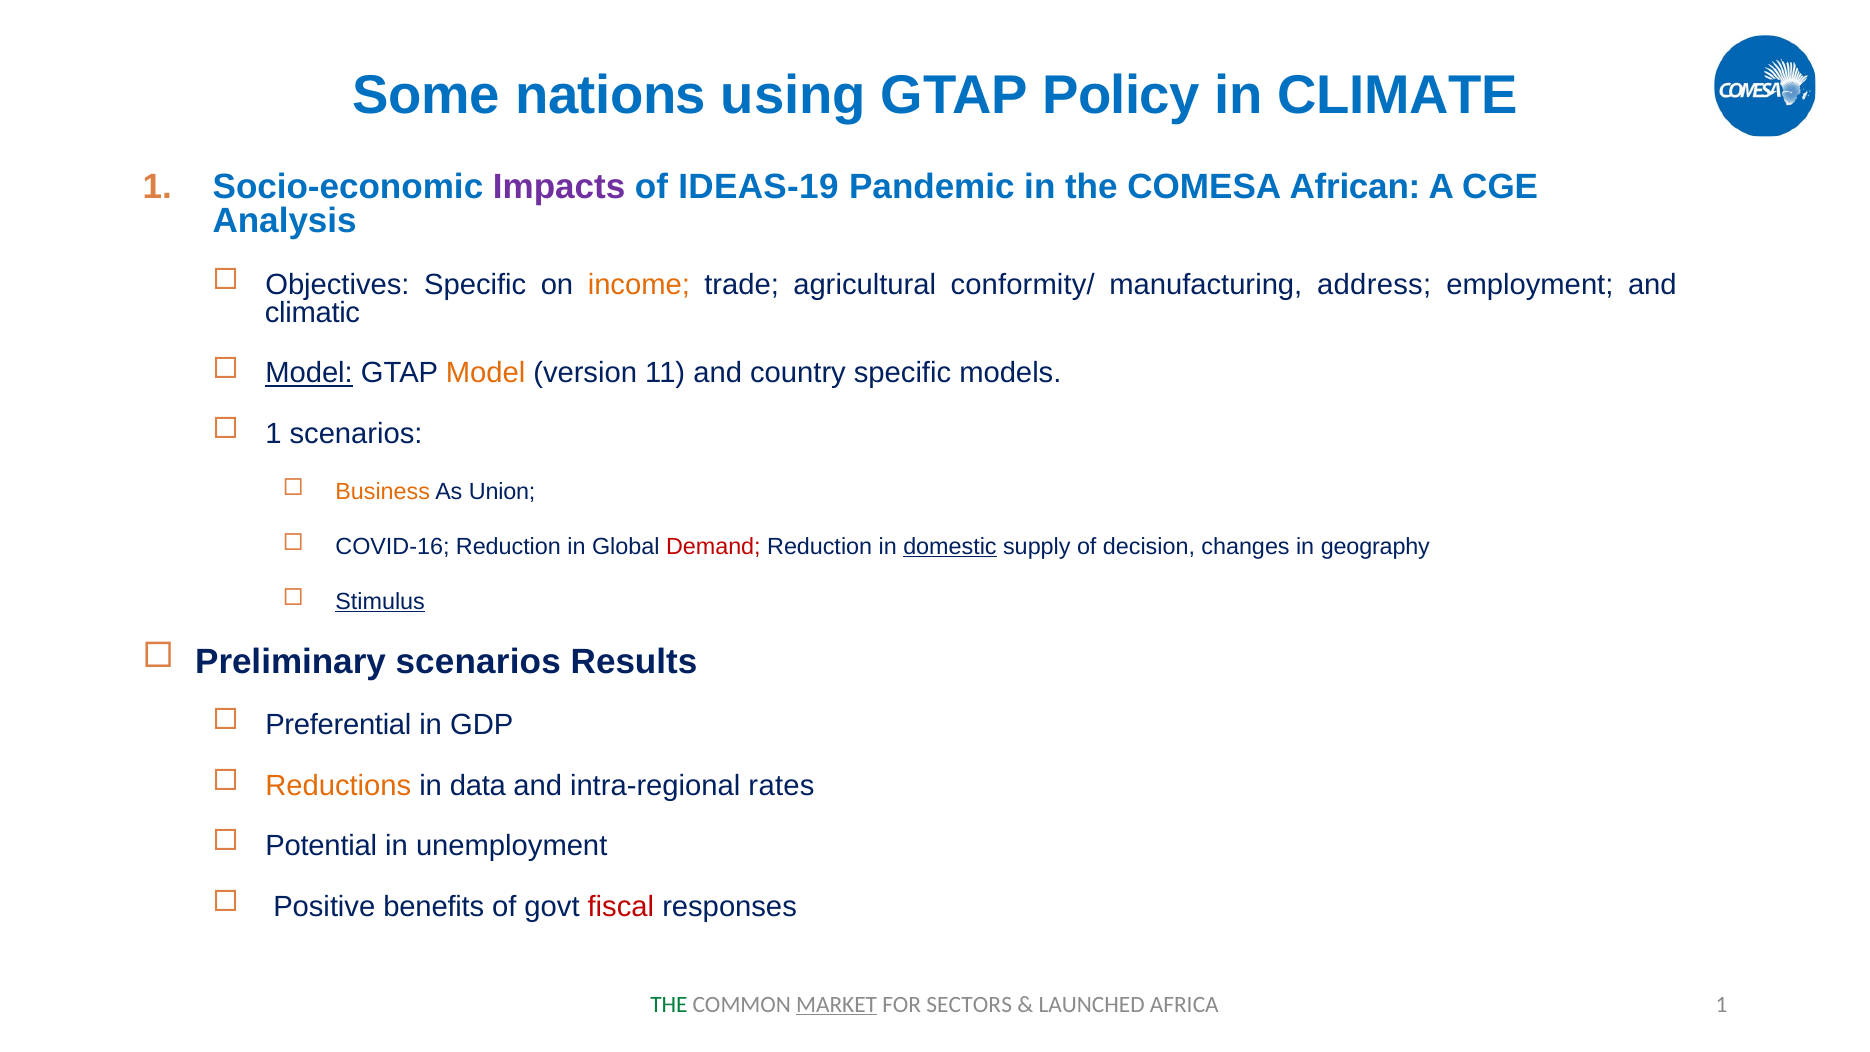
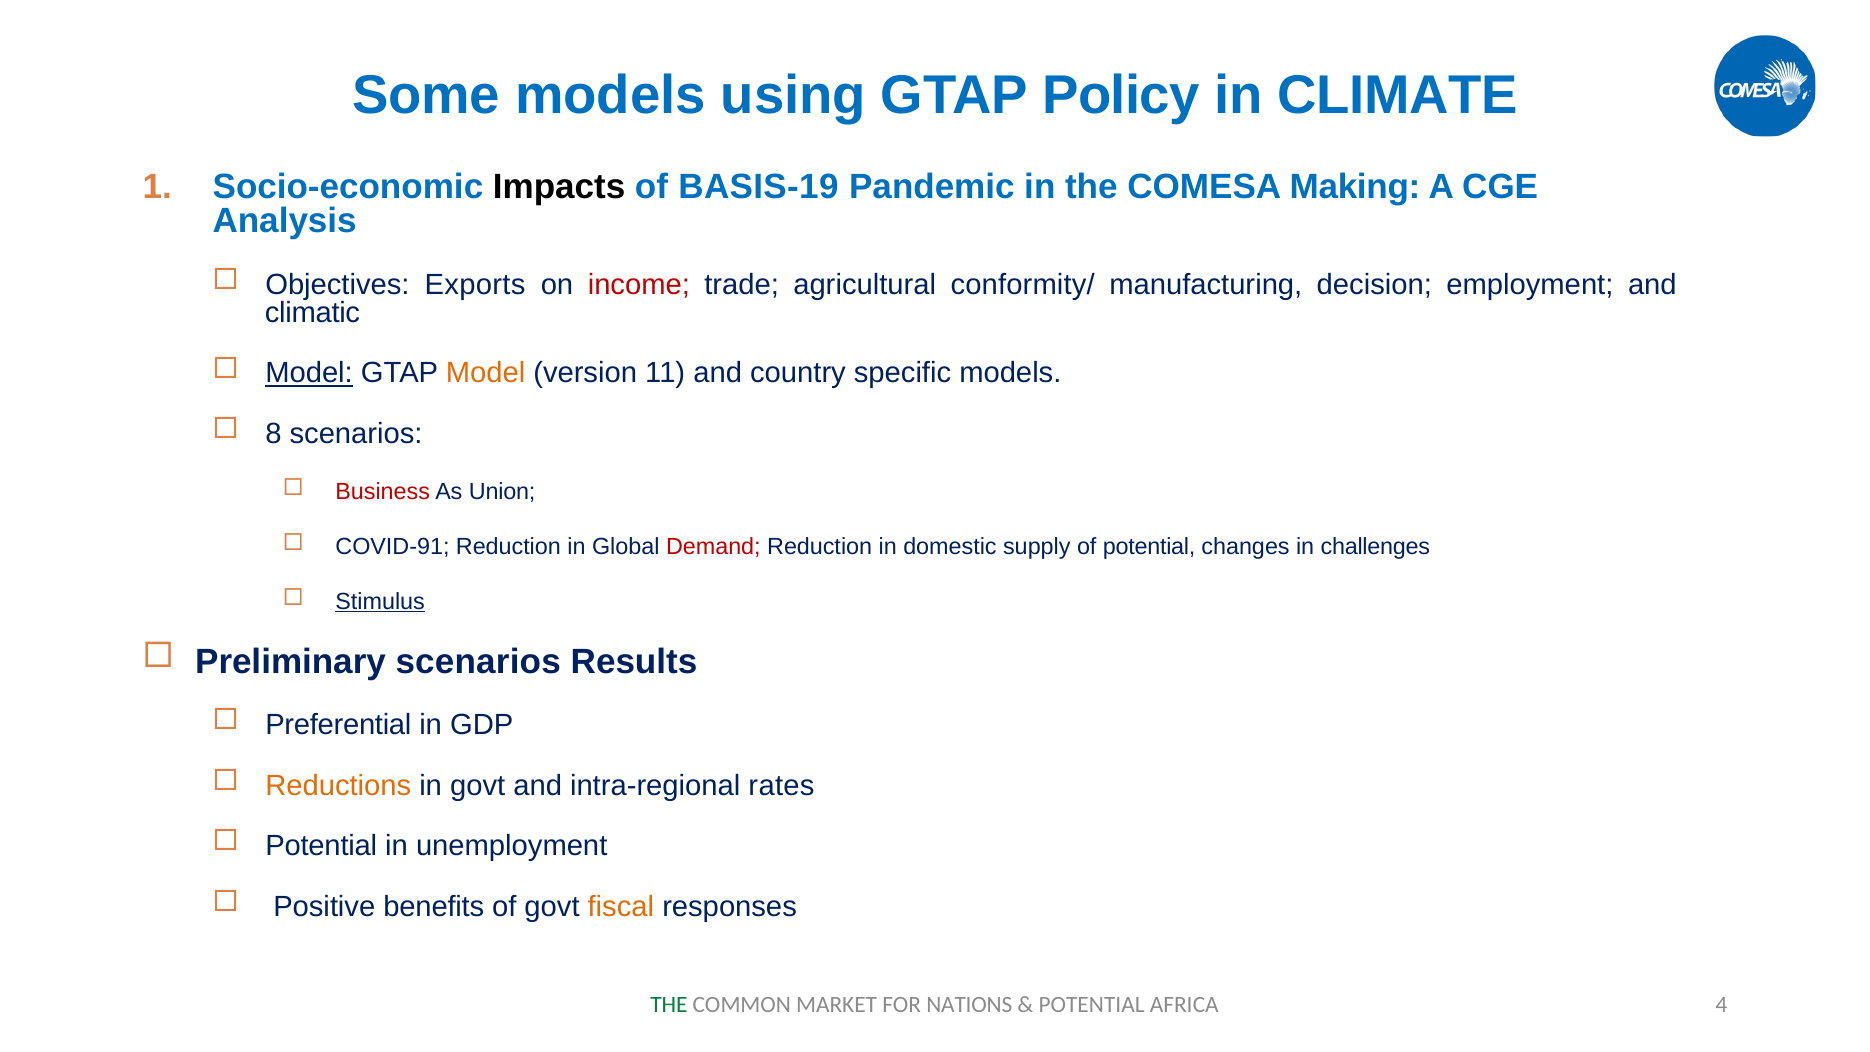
Some nations: nations -> models (611, 96)
Impacts colour: purple -> black (559, 187)
IDEAS-19: IDEAS-19 -> BASIS-19 (758, 187)
African: African -> Making (1355, 187)
Objectives Specific: Specific -> Exports (475, 284)
income colour: orange -> red (639, 284)
address: address -> decision (1374, 284)
1: 1 -> 8 (273, 434)
Business colour: orange -> red (383, 492)
COVID-16: COVID-16 -> COVID-91 (392, 547)
domestic underline: present -> none (950, 547)
of decision: decision -> potential (1149, 547)
geography: geography -> challenges (1375, 547)
in data: data -> govt (478, 786)
fiscal colour: red -> orange (621, 907)
MARKET underline: present -> none (837, 1004)
SECTORS: SECTORS -> NATIONS (969, 1004)
LAUNCHED: LAUNCHED -> POTENTIAL (1092, 1004)
AFRICA 1: 1 -> 4 (1722, 1004)
